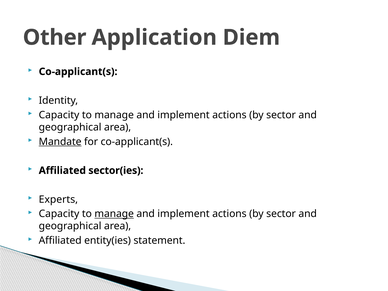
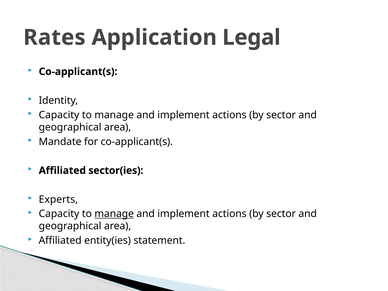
Other: Other -> Rates (54, 37)
Diem: Diem -> Legal (251, 37)
Mandate underline: present -> none (60, 142)
